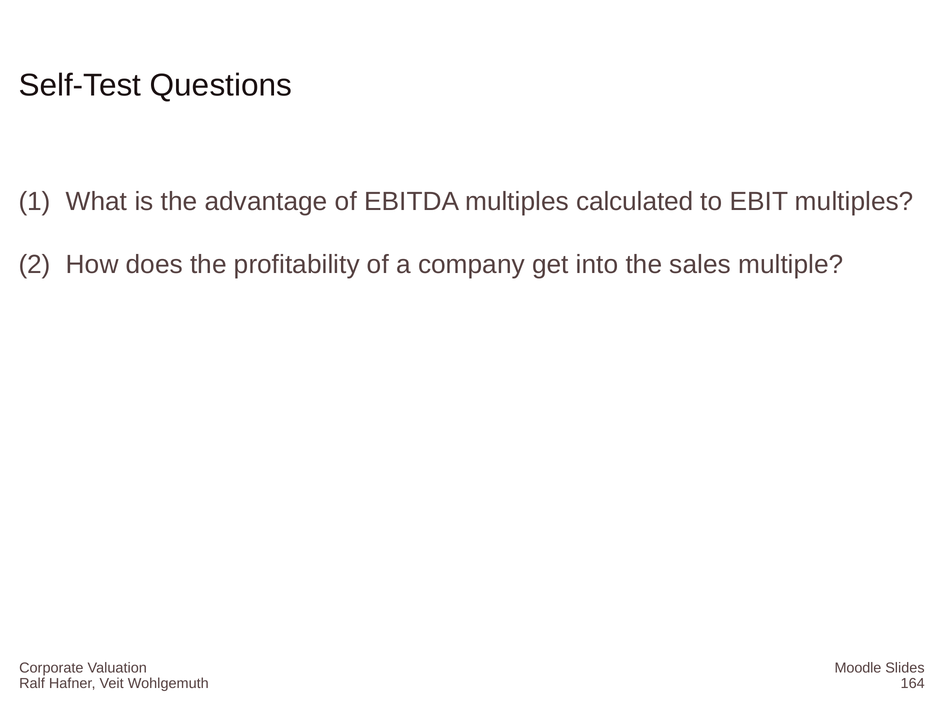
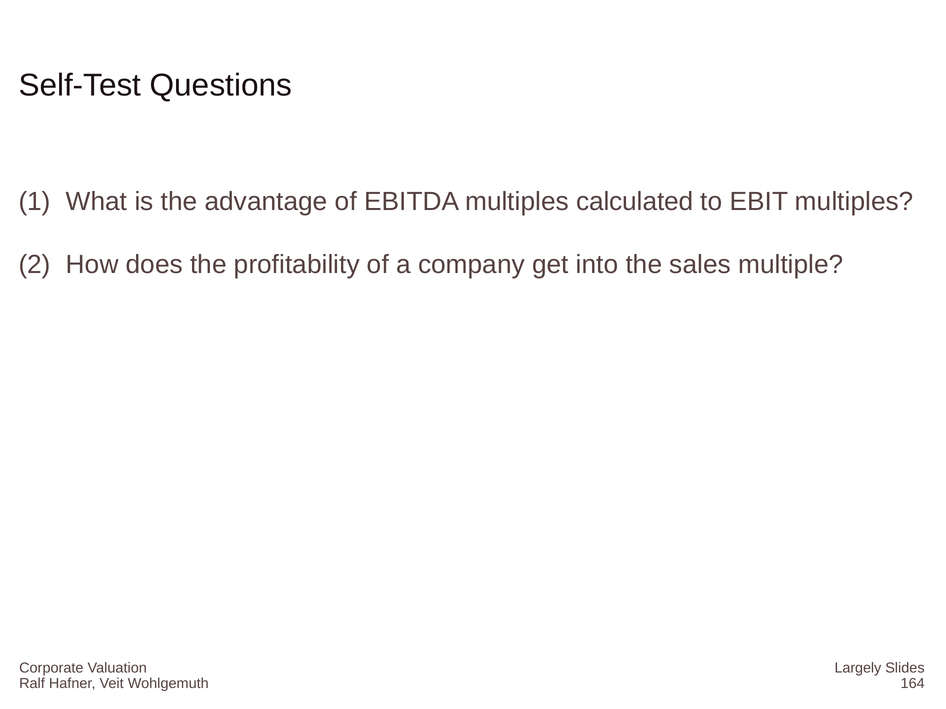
Moodle: Moodle -> Largely (858, 668)
